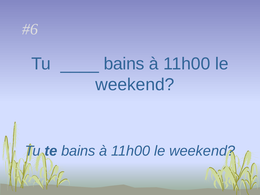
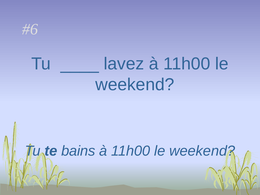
bains: bains -> lavez (124, 64)
